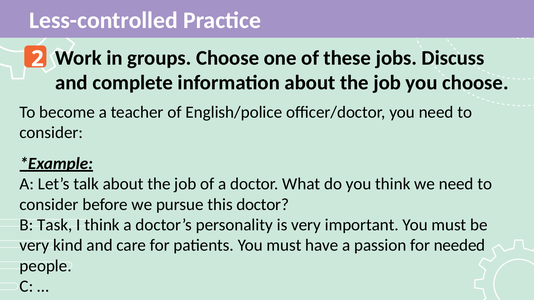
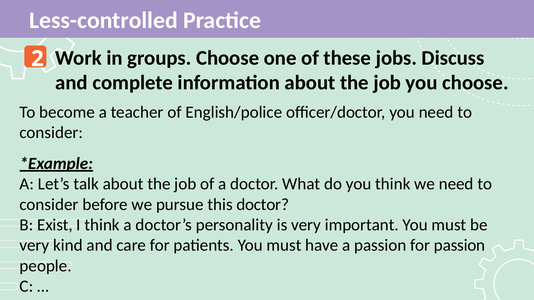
Task: Task -> Exist (55, 225)
for needed: needed -> passion (460, 246)
